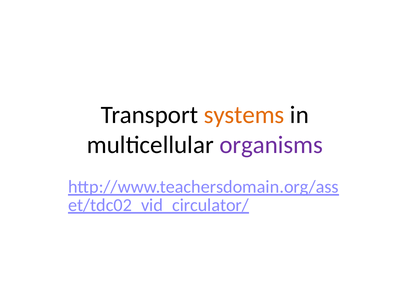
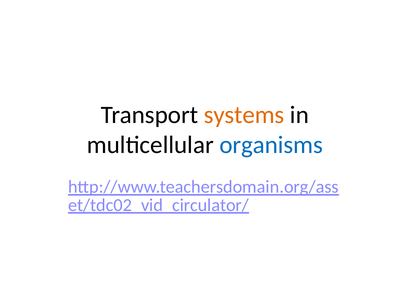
organisms colour: purple -> blue (271, 145)
